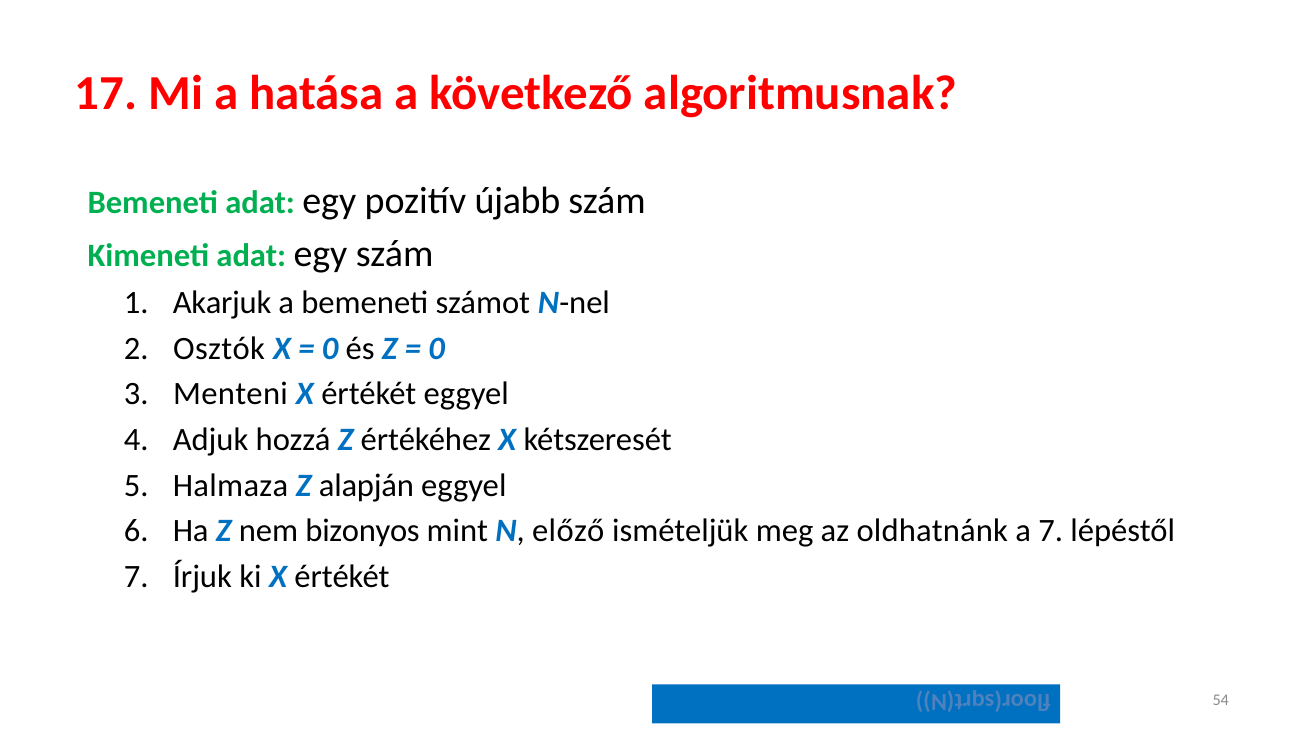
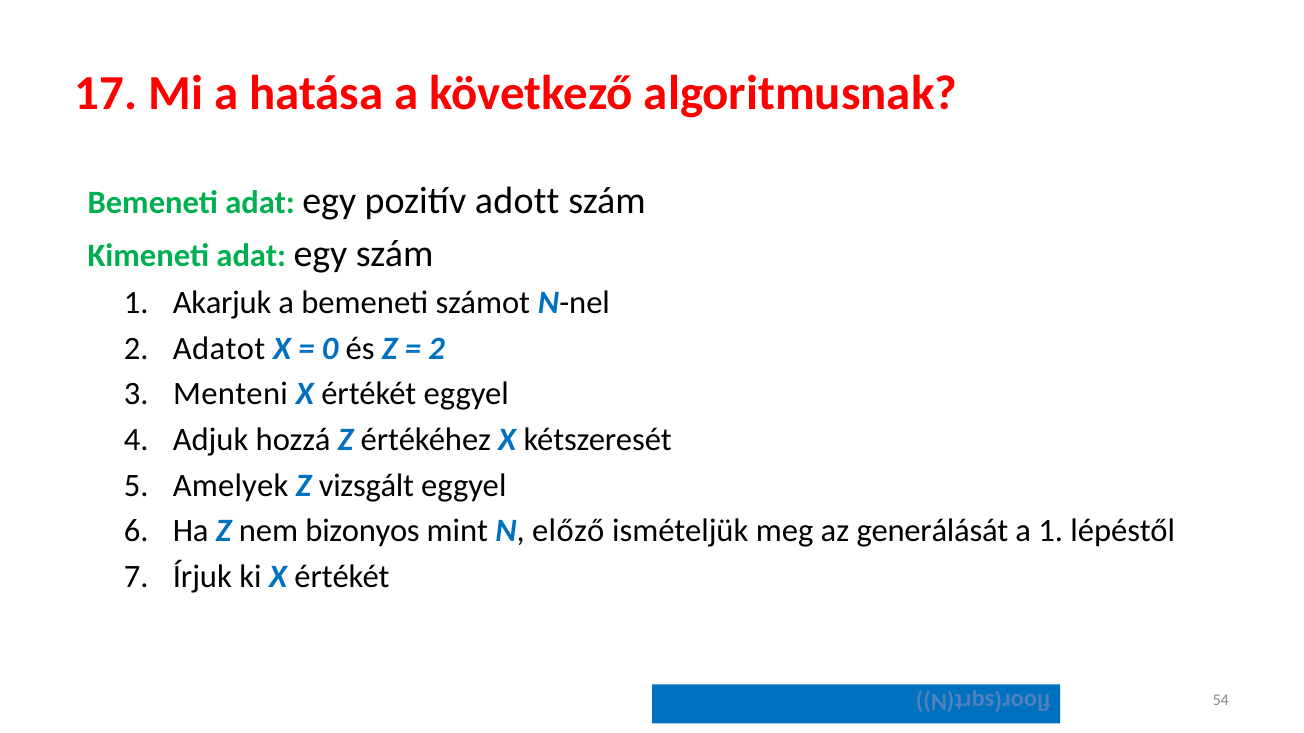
újabb: újabb -> adott (517, 201)
Osztók: Osztók -> Adatot (219, 349)
0: 0 -> 2 (437, 349)
Halmaza: Halmaza -> Amelyek (231, 486)
alapján: alapján -> vizsgált (366, 486)
oldhatnánk: oldhatnánk -> generálását (932, 531)
a 7: 7 -> 1 (1051, 531)
